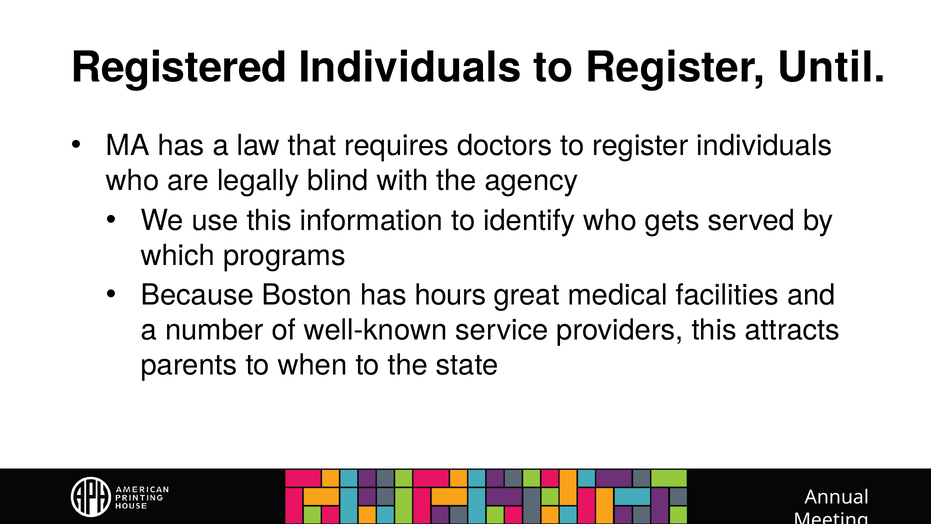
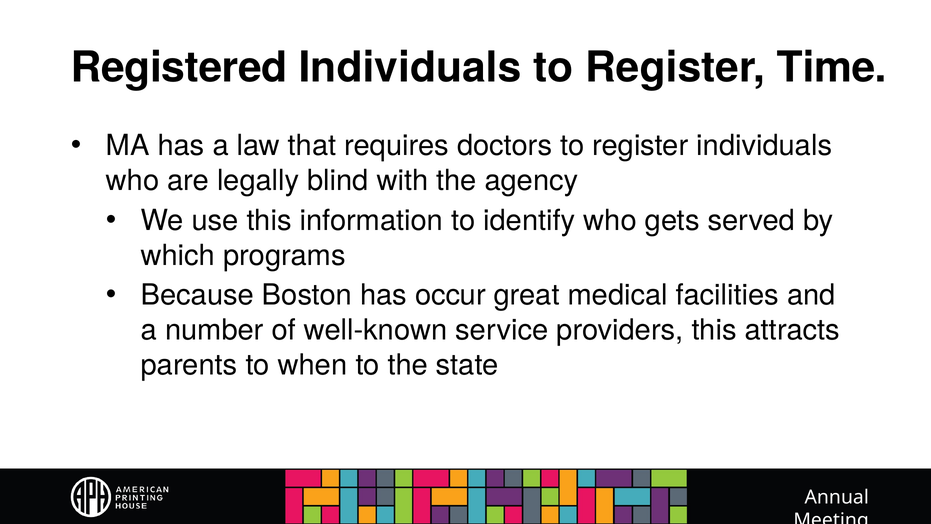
Until: Until -> Time (832, 67)
hours: hours -> occur (450, 295)
